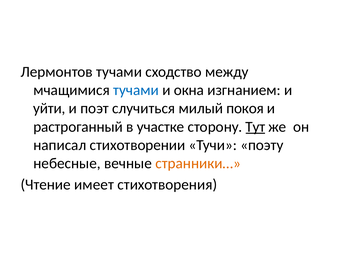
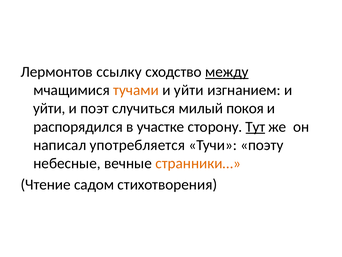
Лермонтов тучами: тучами -> ссылку (119, 72)
между underline: none -> present (227, 72)
тучами colour: blue -> orange (136, 90)
окна: окна -> уйти (189, 90)
растроганный: растроганный -> распорядился (78, 126)
стихотворении: стихотворении -> употребляется (137, 145)
имеет: имеет -> садом (94, 184)
